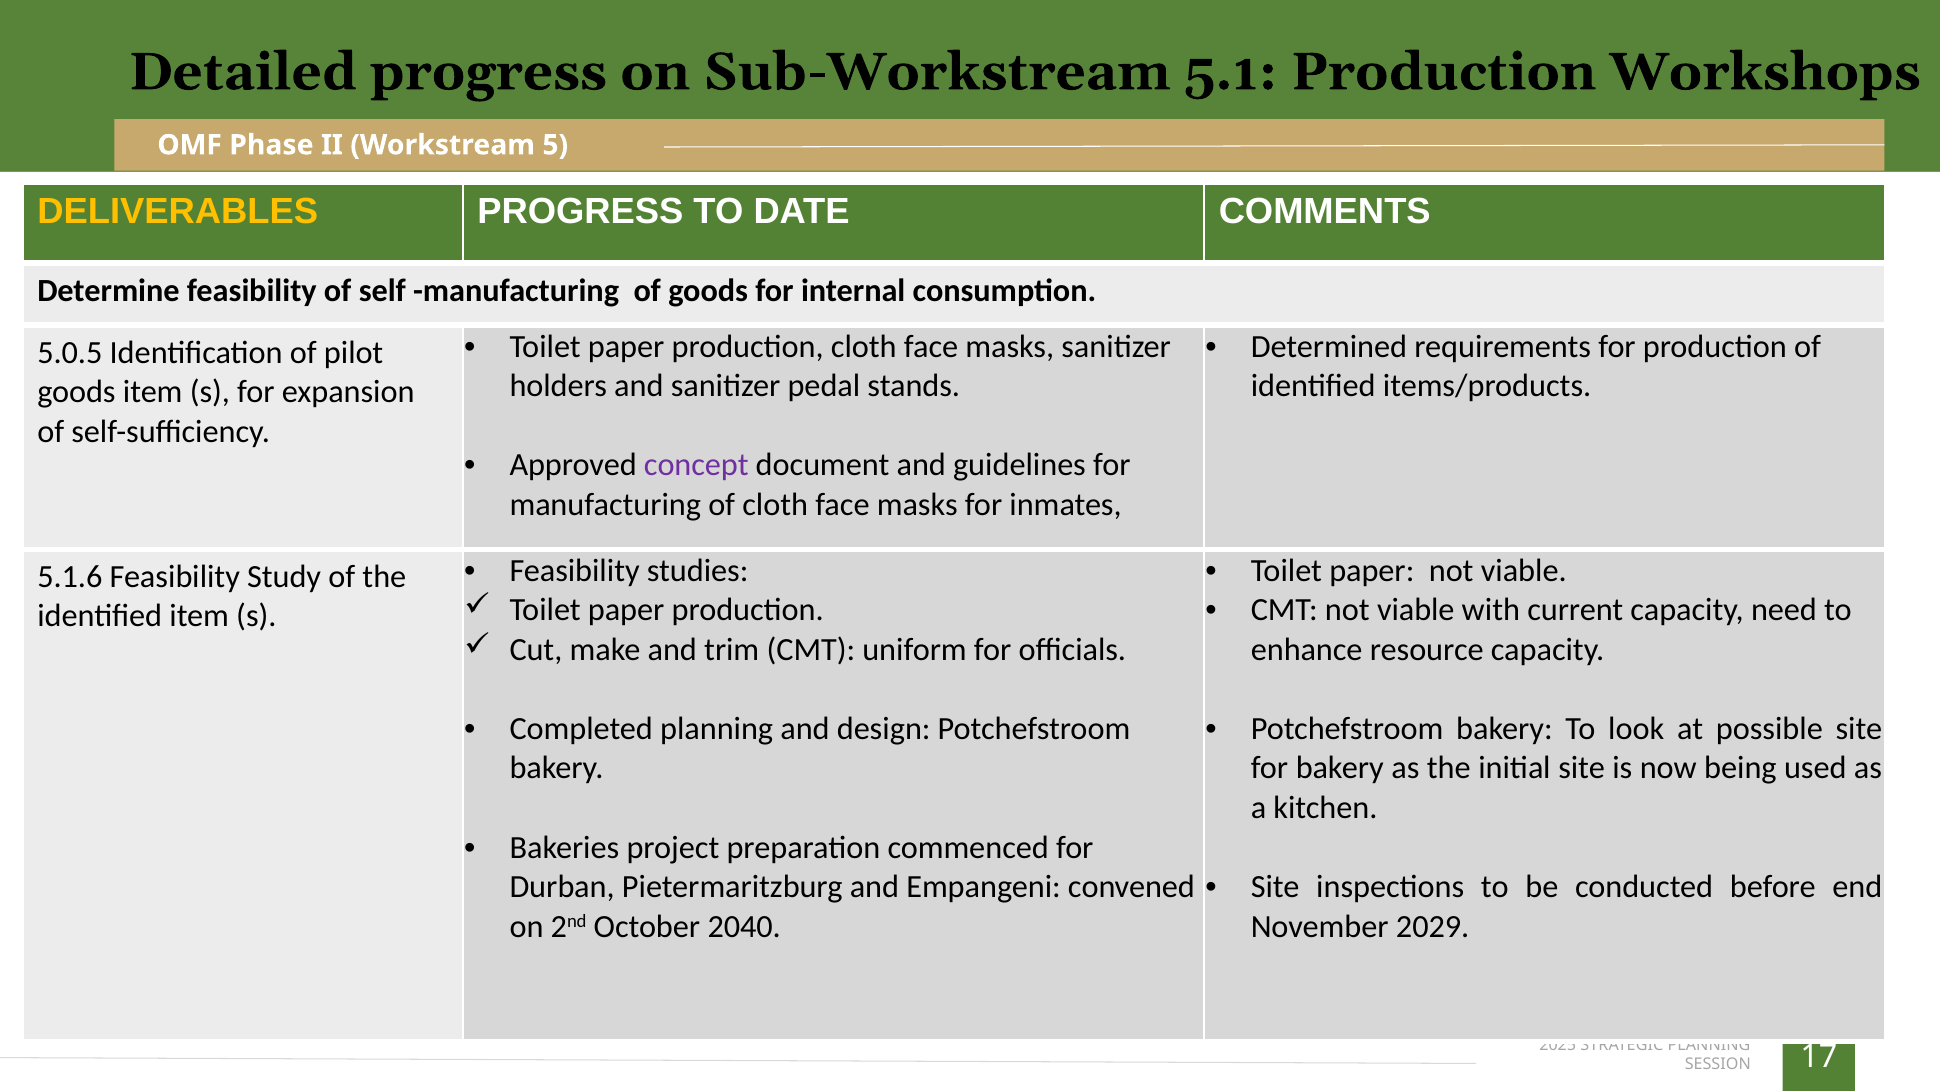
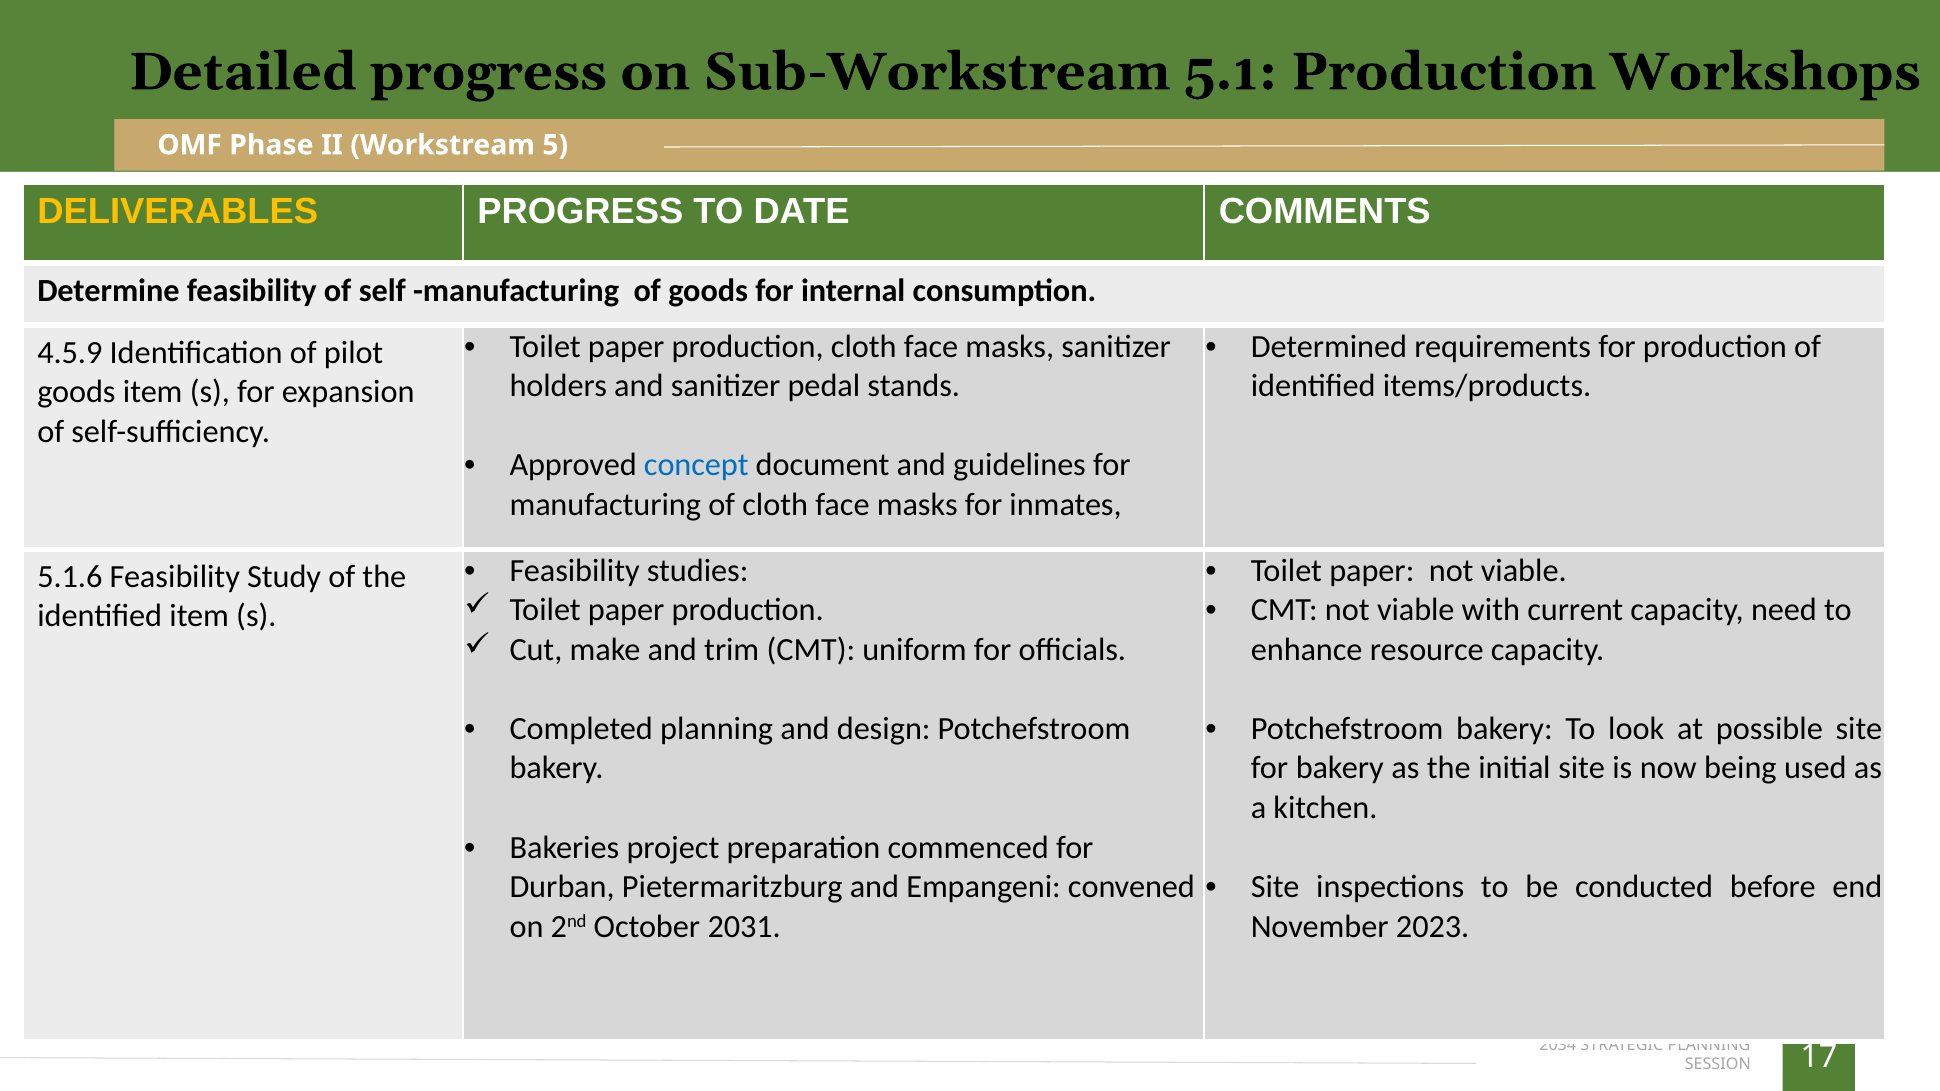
5.0.5: 5.0.5 -> 4.5.9 (70, 353)
concept colour: purple -> blue (696, 465)
2040: 2040 -> 2031 (744, 927)
2029: 2029 -> 2023 (1433, 927)
2025: 2025 -> 2034 (1558, 1045)
